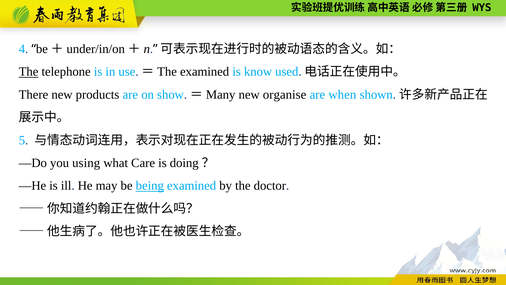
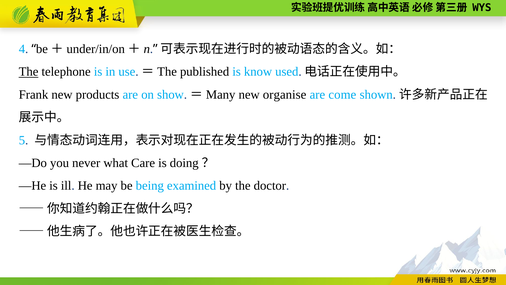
use.＝The examined: examined -> published (205, 72)
There: There -> Frank (34, 94)
when: when -> come (342, 94)
using: using -> never (86, 163)
being underline: present -> none (150, 186)
